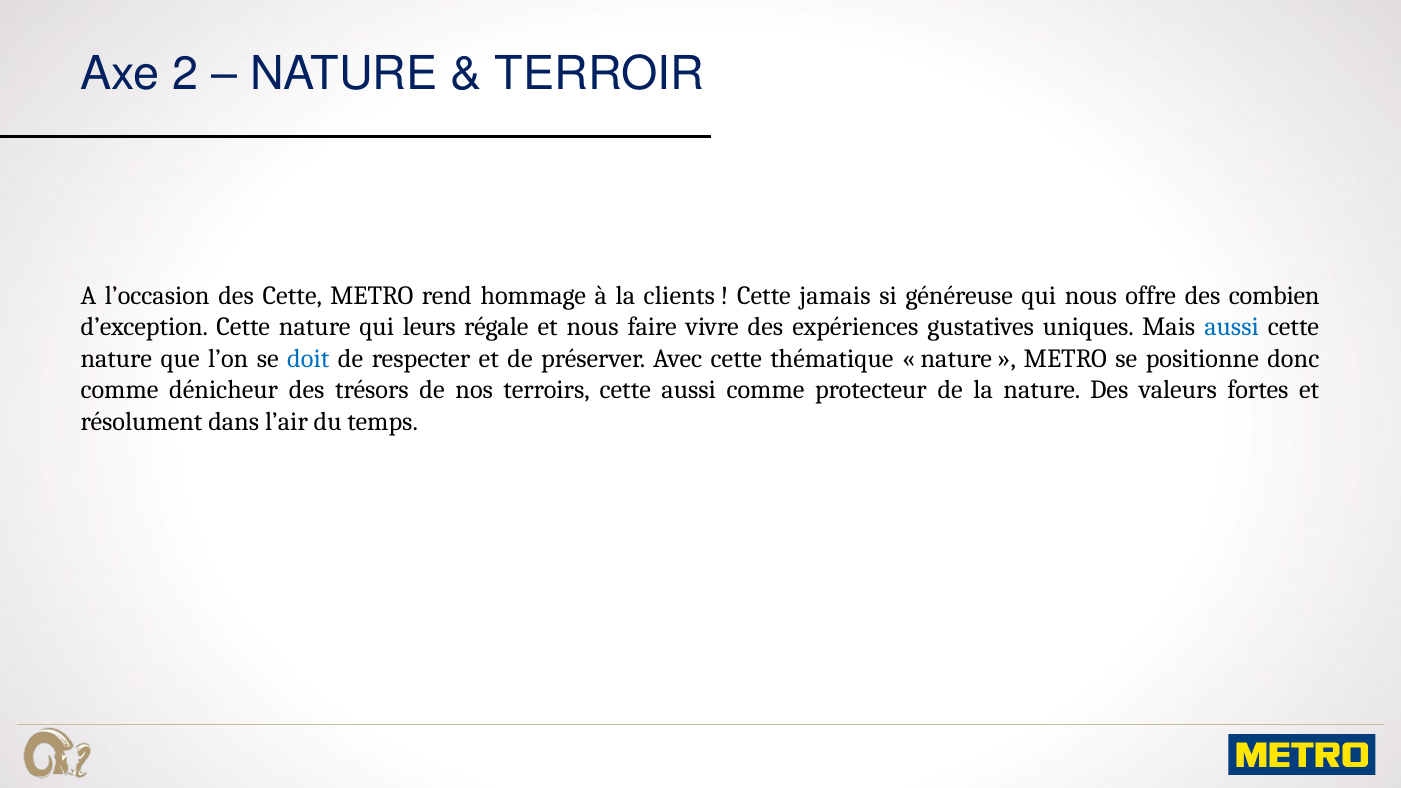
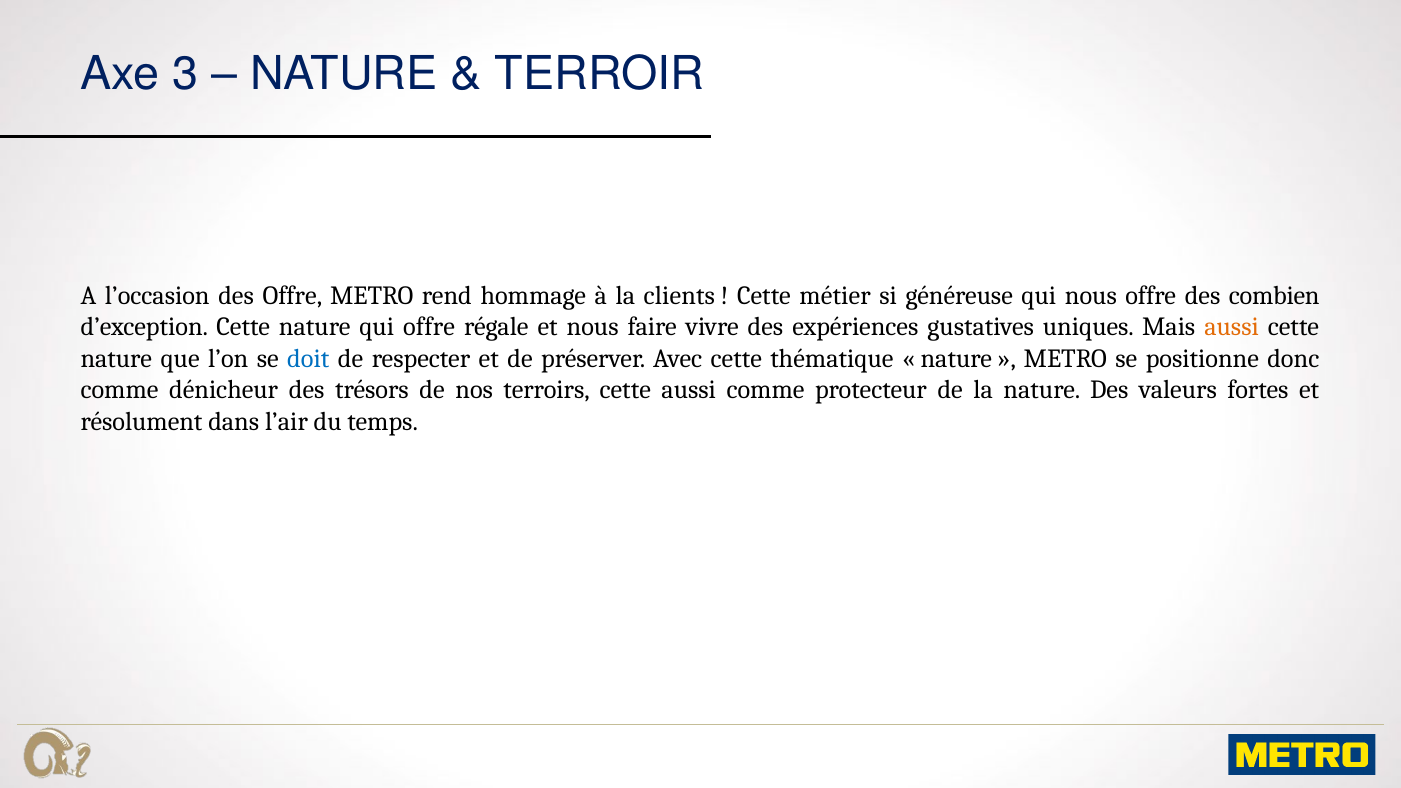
2: 2 -> 3 (186, 74)
des Cette: Cette -> Offre (292, 296)
jamais: jamais -> métier (835, 296)
qui leurs: leurs -> offre (429, 327)
aussi colour: blue -> orange (1232, 327)
